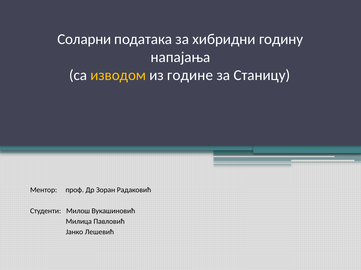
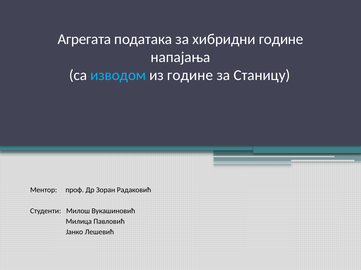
Соларни: Соларни -> Агрегата (84, 39)
хибридни годину: годину -> године (281, 39)
изводом colour: yellow -> light blue (118, 75)
